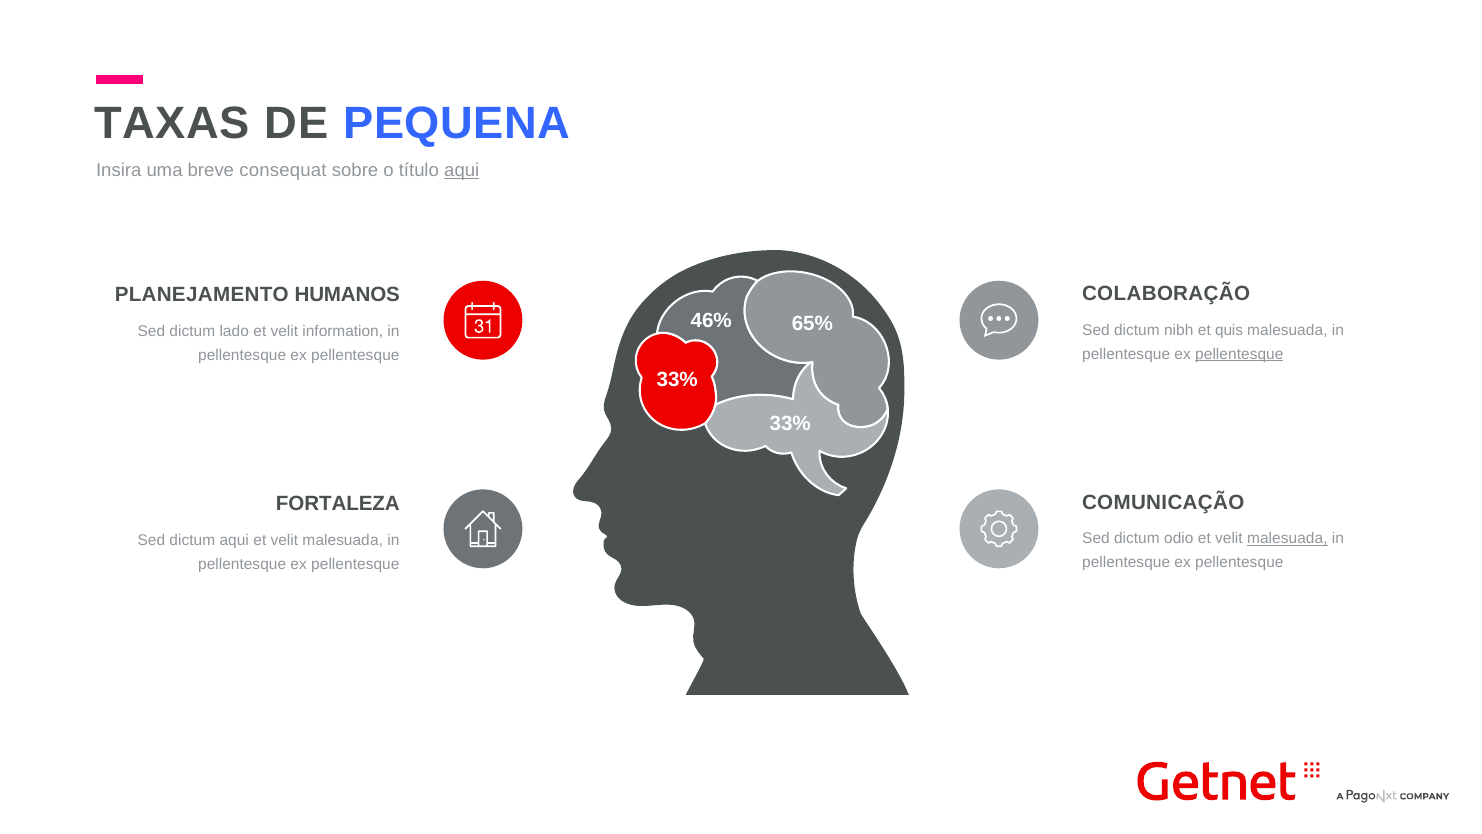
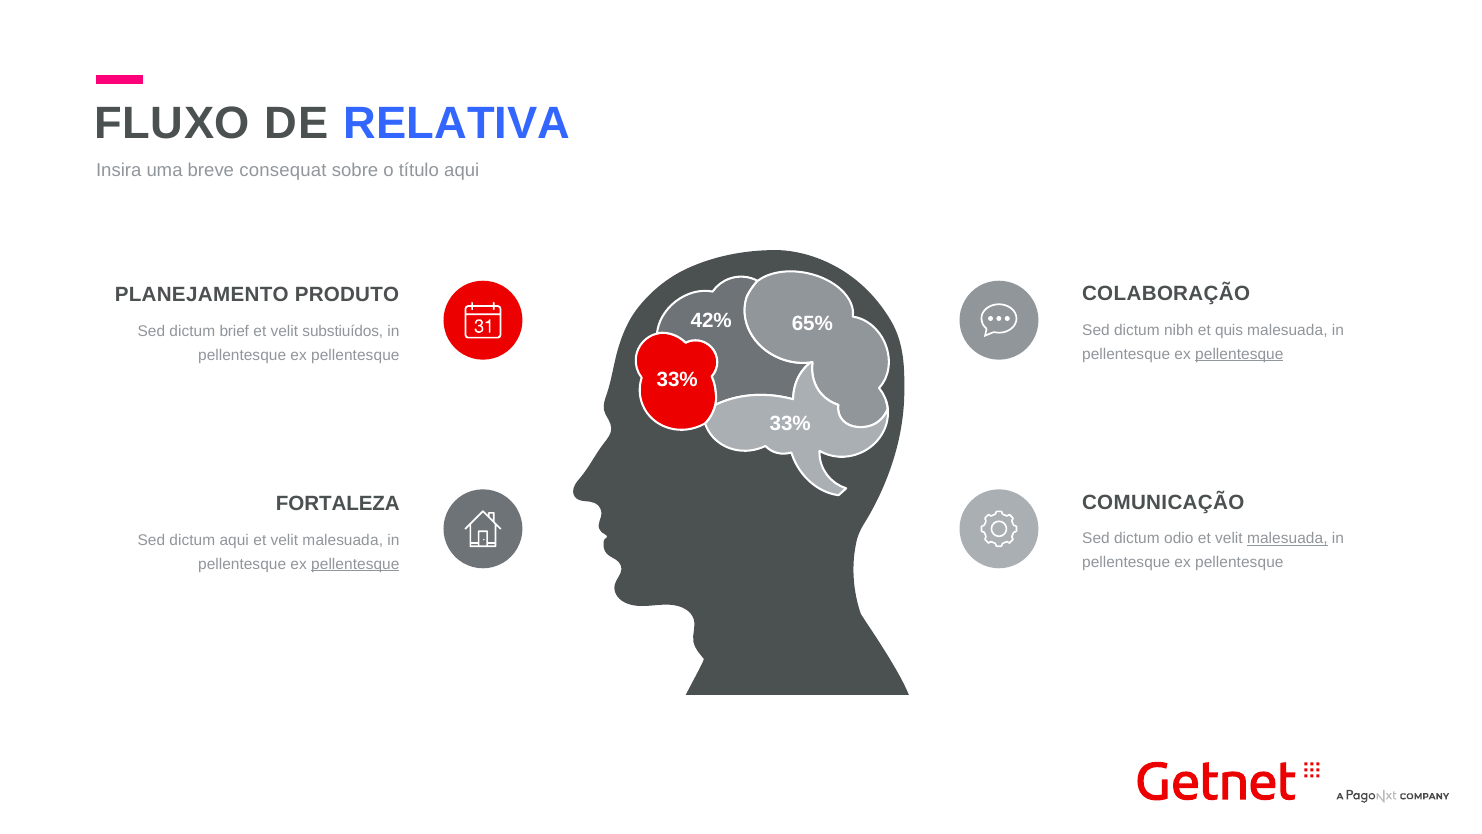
TAXAS: TAXAS -> FLUXO (172, 124)
PEQUENA: PEQUENA -> RELATIVA (457, 124)
aqui underline: present -> none (462, 170)
HUMANOS: HUMANOS -> PRODUTO (347, 295)
46%: 46% -> 42% (711, 321)
lado: lado -> brief (234, 331)
information: information -> substiuídos (343, 331)
pellentesque underline: none -> present (355, 564)
